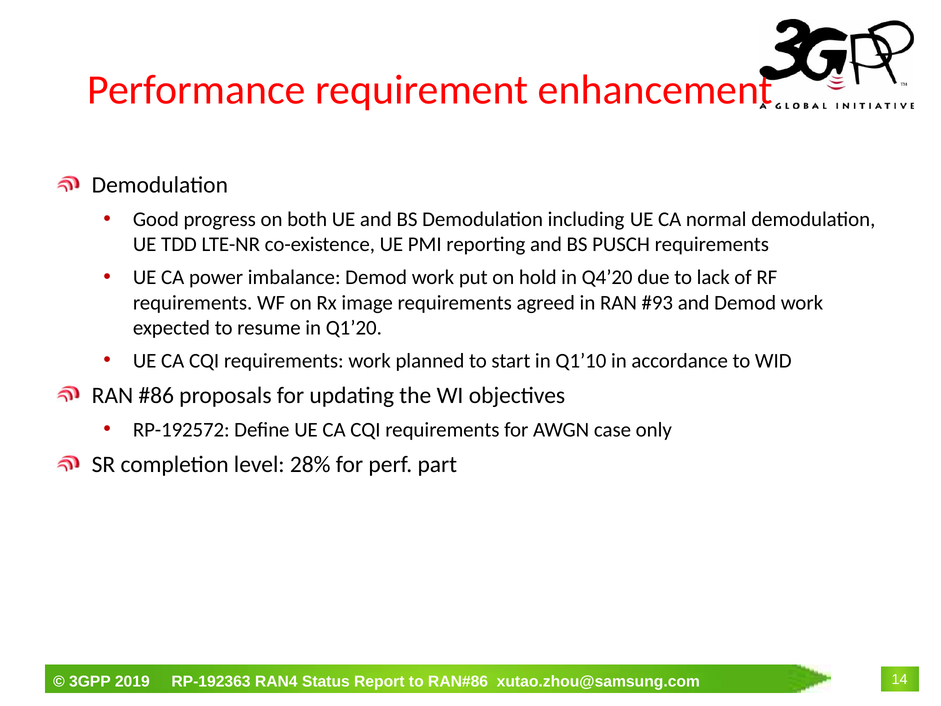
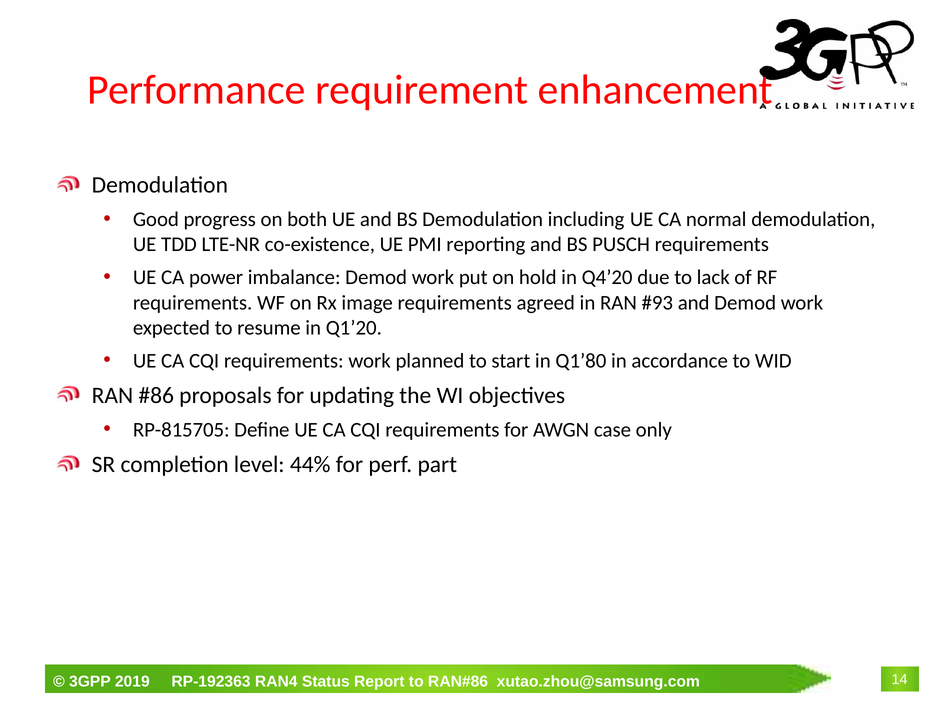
Q1’10: Q1’10 -> Q1’80 (581, 361)
RP-192572: RP-192572 -> RP-815705 (181, 430)
28%: 28% -> 44% (310, 464)
